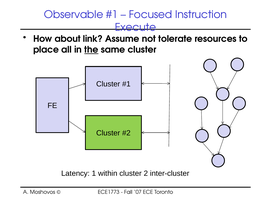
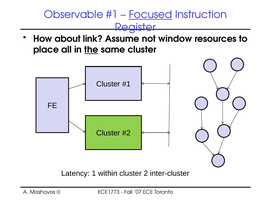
Focused underline: none -> present (151, 15)
Execute: Execute -> Register (135, 27)
tolerate: tolerate -> window (175, 39)
